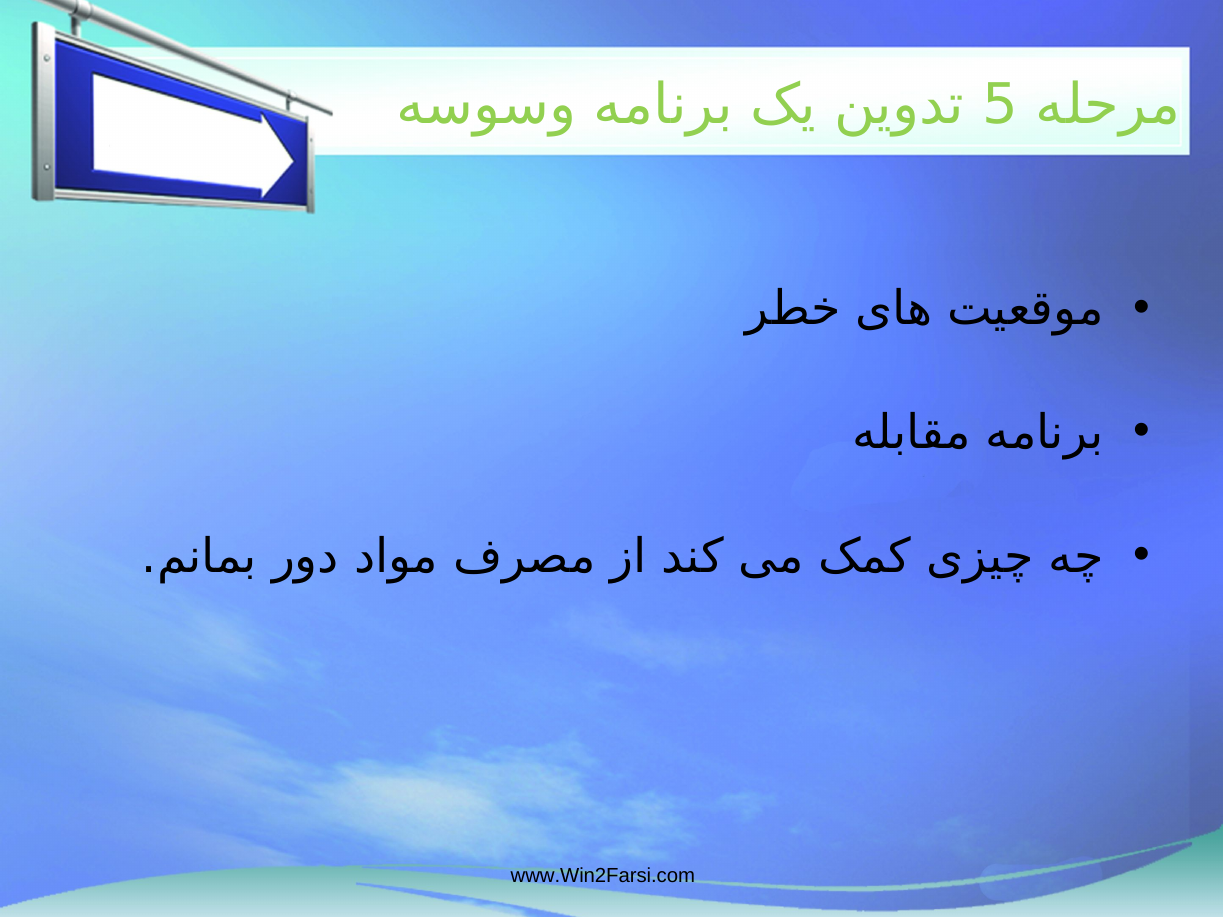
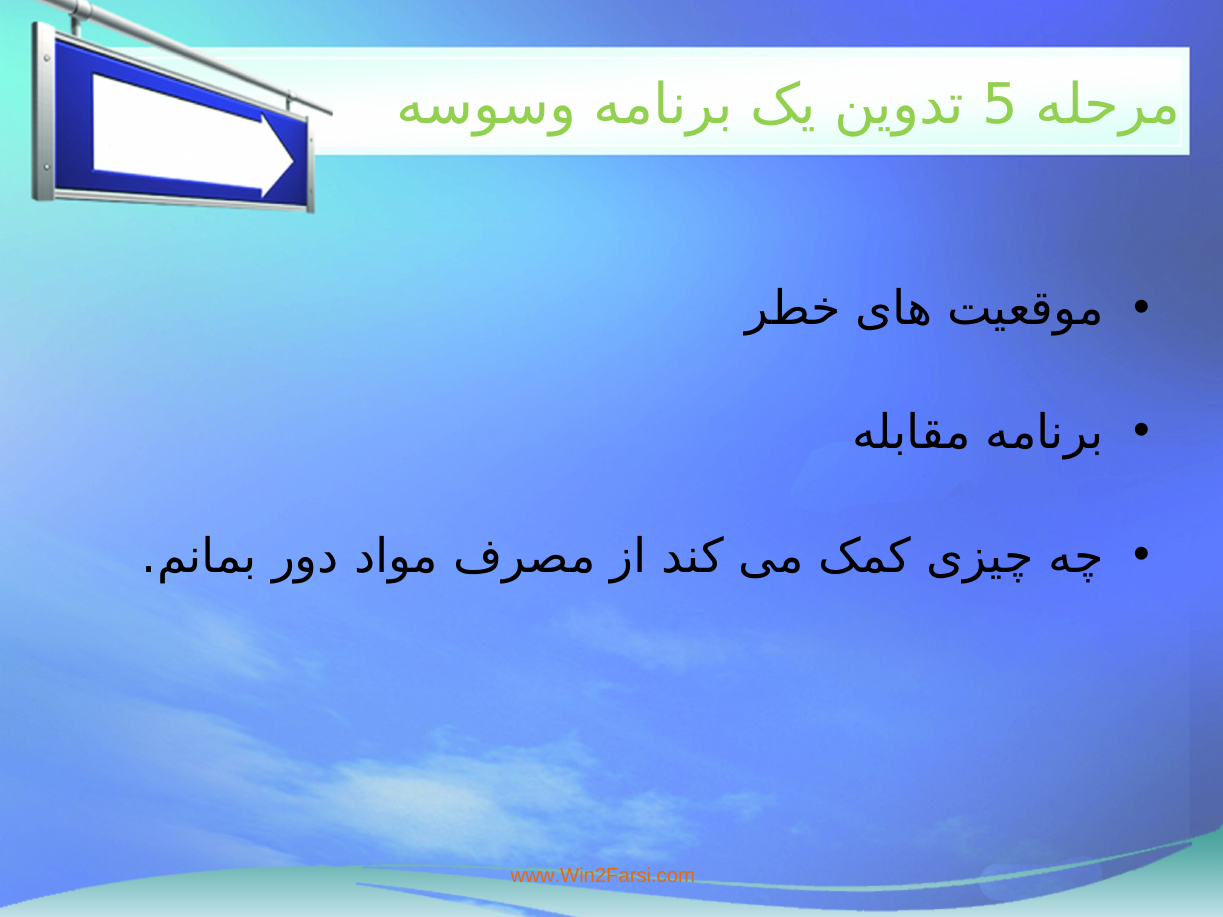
www.Win2Farsi.com colour: black -> orange (603, 876)
